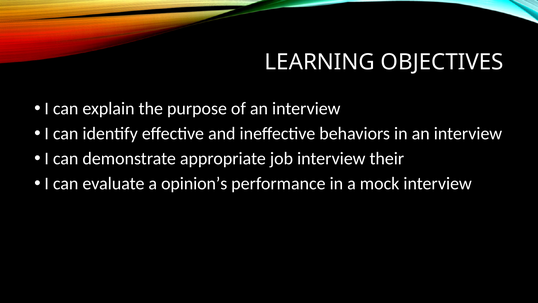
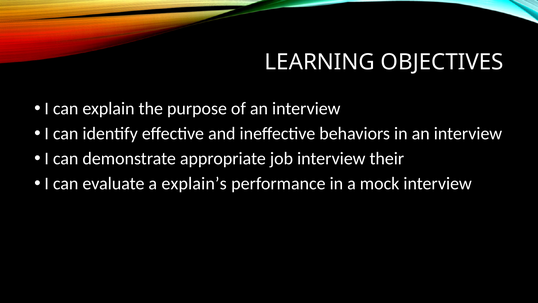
opinion’s: opinion’s -> explain’s (194, 183)
